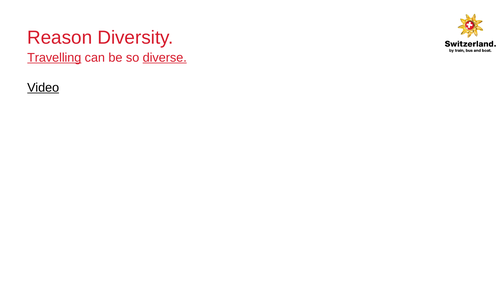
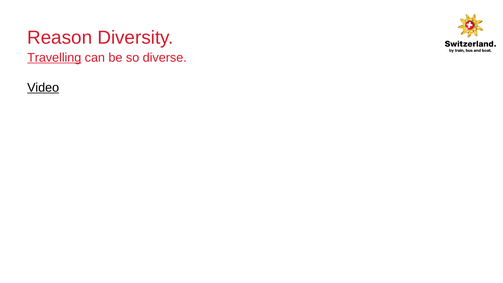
diverse underline: present -> none (165, 58)
